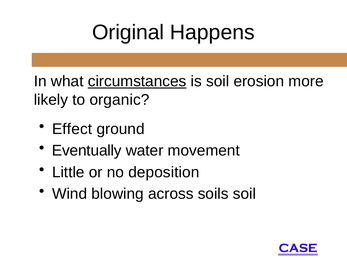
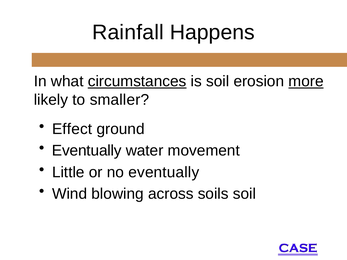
Original: Original -> Rainfall (128, 32)
more underline: none -> present (306, 81)
organic: organic -> smaller (119, 100)
no deposition: deposition -> eventually (164, 172)
